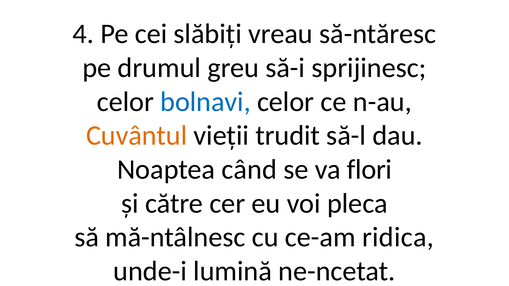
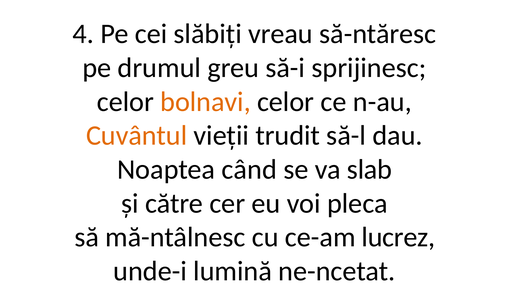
bolnavi colour: blue -> orange (206, 102)
flori: flori -> slab (369, 170)
ridica: ridica -> lucrez (398, 238)
